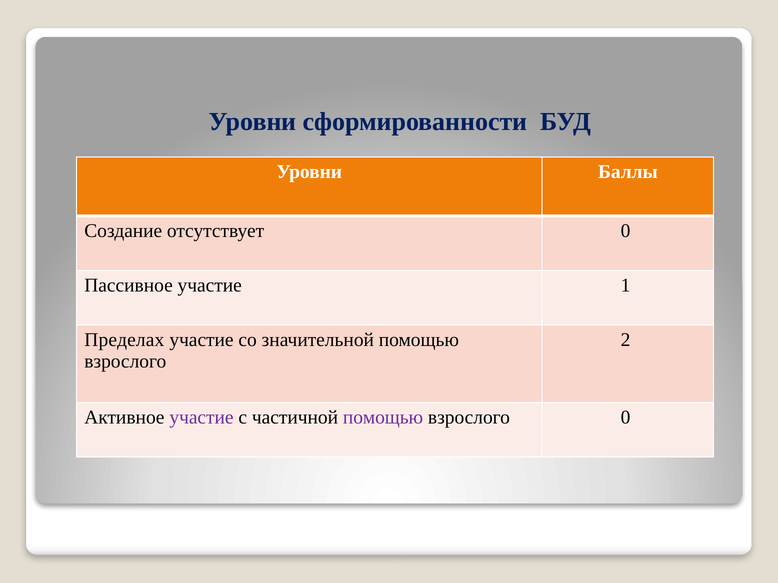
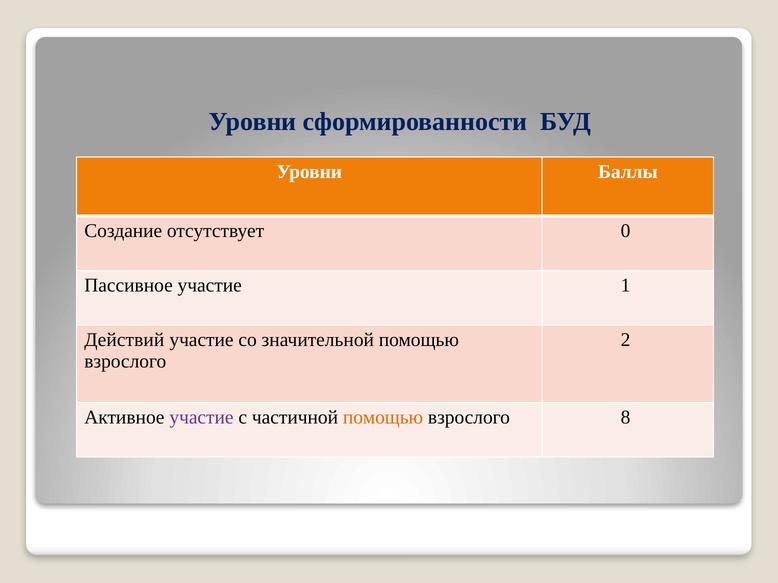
Пределах: Пределах -> Действий (124, 340)
помощью colour: purple -> orange (383, 418)
взрослого 0: 0 -> 8 (626, 418)
